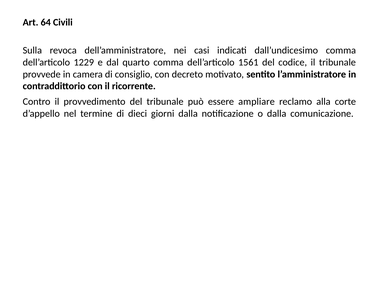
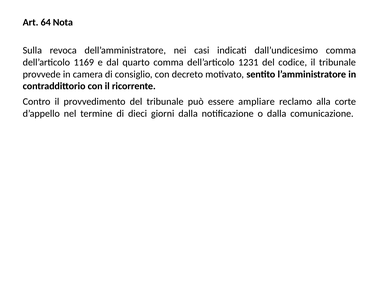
Civili: Civili -> Nota (63, 22)
1229: 1229 -> 1169 (84, 62)
1561: 1561 -> 1231 (248, 62)
